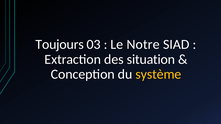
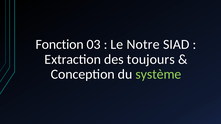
Toujours: Toujours -> Fonction (60, 45)
situation: situation -> toujours (151, 59)
système colour: yellow -> light green (158, 74)
